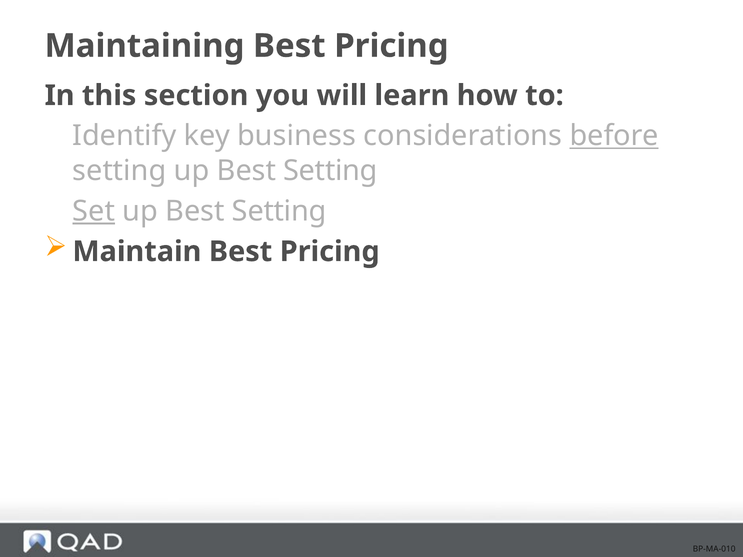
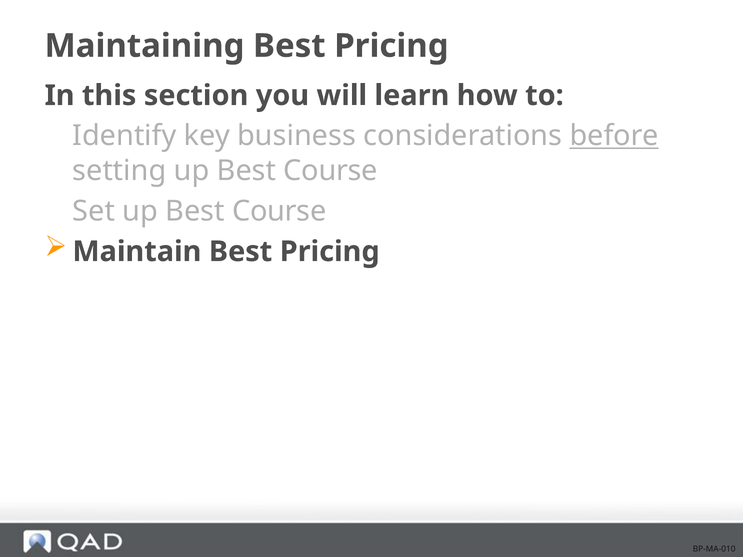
setting up Best Setting: Setting -> Course (331, 171)
Set underline: present -> none (94, 211)
Setting: Setting -> Course (279, 211)
